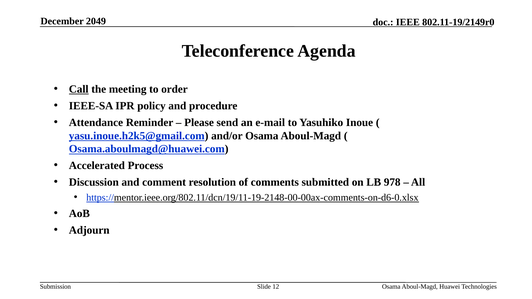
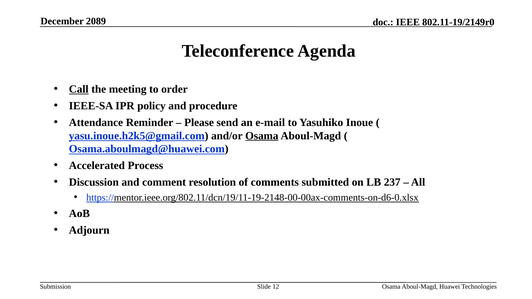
2049: 2049 -> 2089 (96, 21)
Osama underline: none -> present (262, 136)
978: 978 -> 237 (392, 182)
